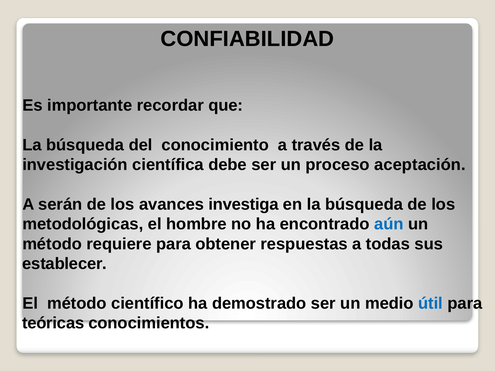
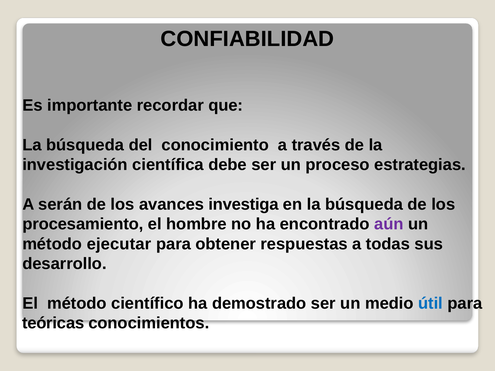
aceptación: aceptación -> estrategias (420, 165)
metodológicas: metodológicas -> procesamiento (83, 224)
aún colour: blue -> purple (389, 224)
requiere: requiere -> ejecutar (119, 244)
establecer: establecer -> desarrollo (65, 264)
